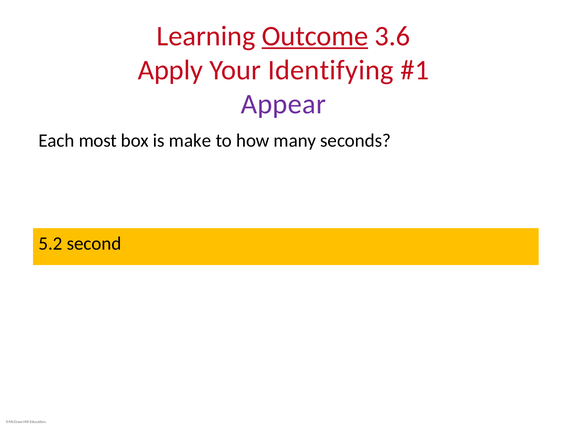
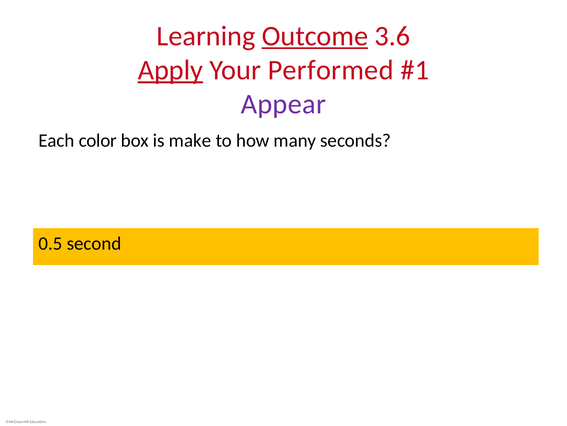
Apply underline: none -> present (170, 70)
Identifying: Identifying -> Performed (331, 70)
most: most -> color (98, 140)
5.2: 5.2 -> 0.5 (51, 243)
